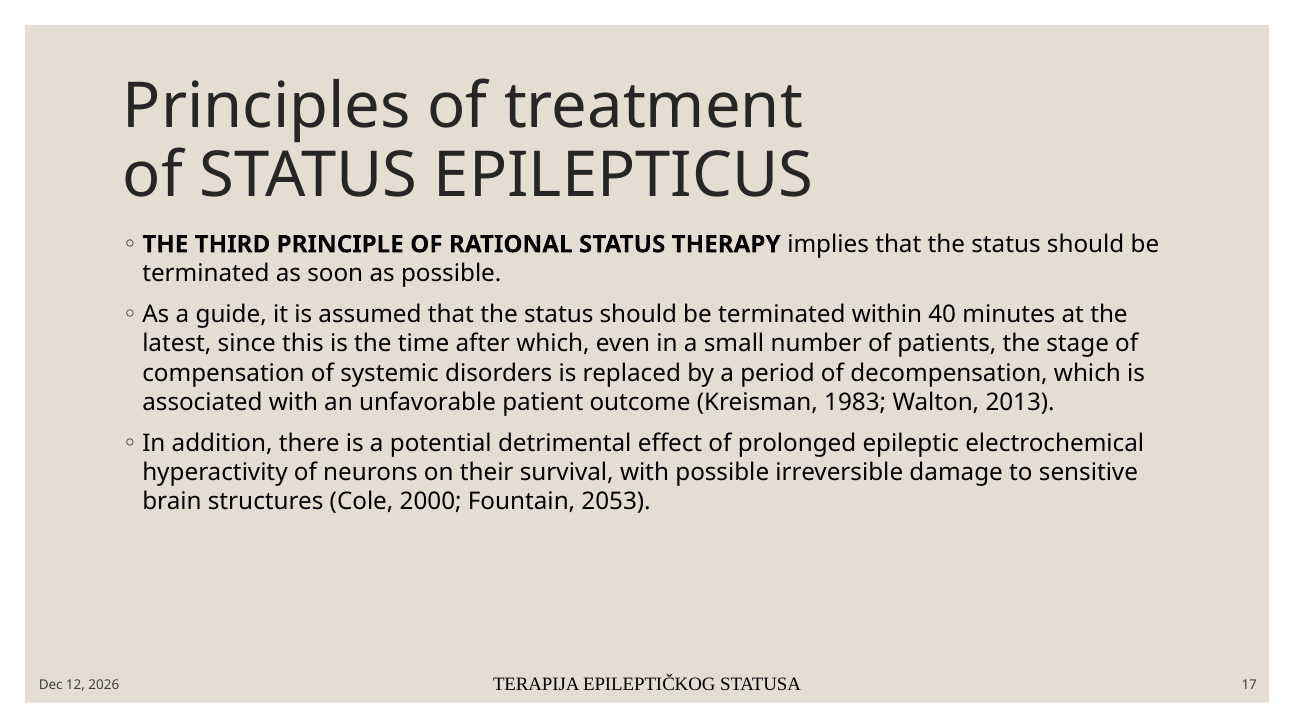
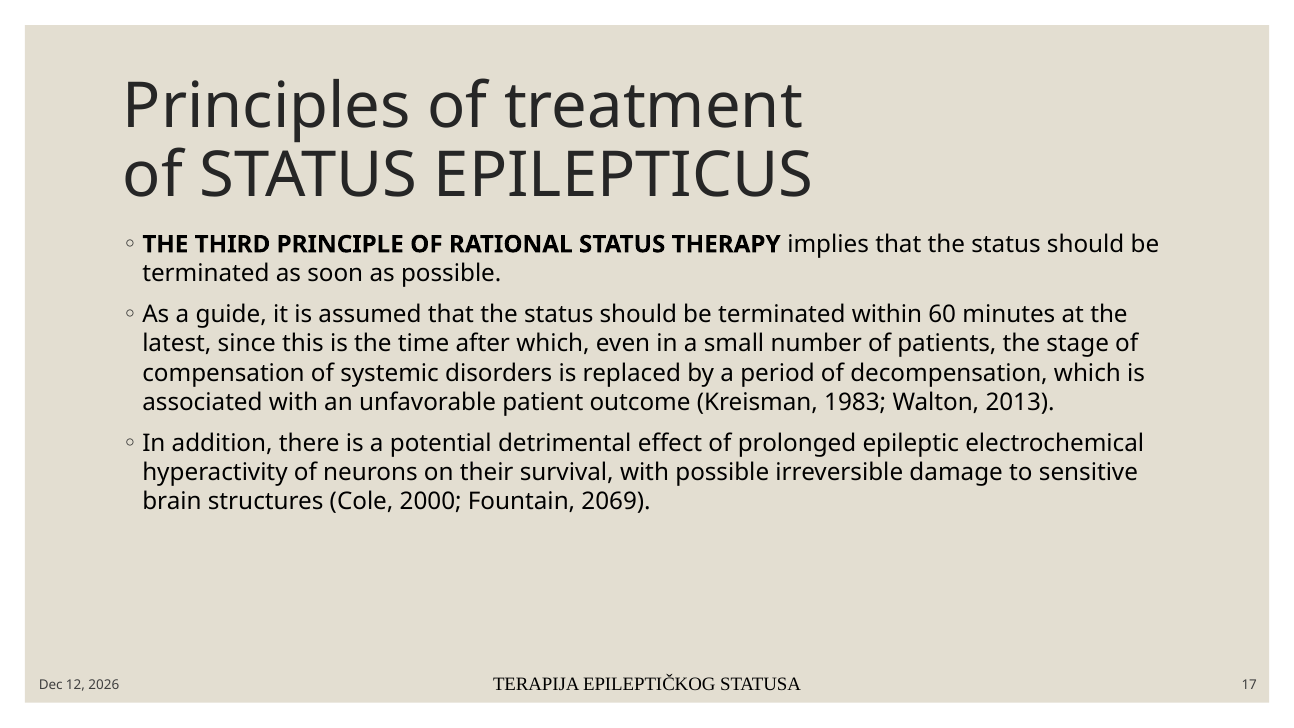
40: 40 -> 60 (942, 315)
2053: 2053 -> 2069 (616, 502)
